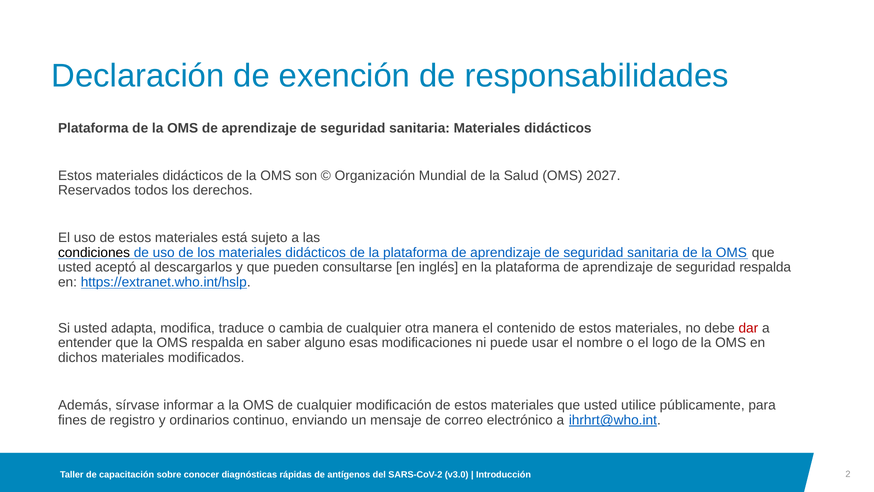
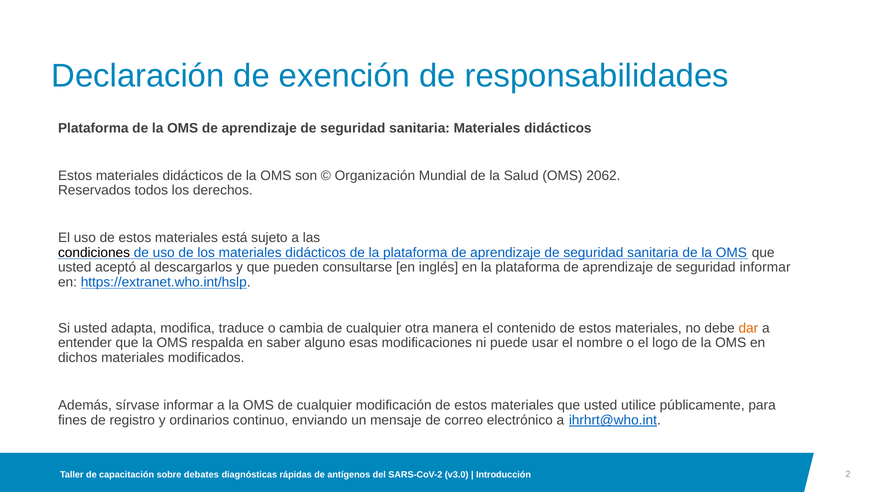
2027: 2027 -> 2062 (603, 175)
seguridad respalda: respalda -> informar (765, 267)
dar colour: red -> orange (748, 328)
conocer: conocer -> debates (201, 474)
